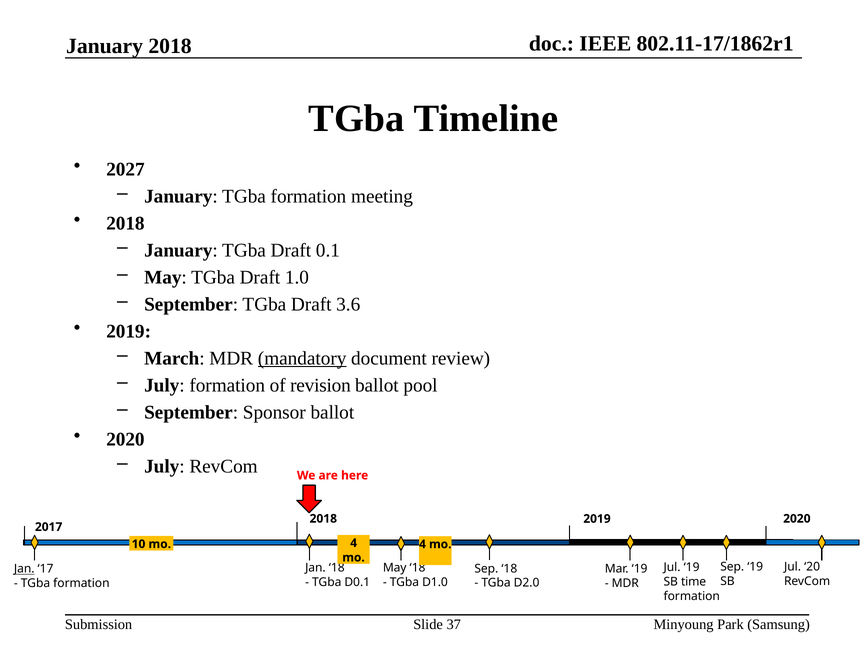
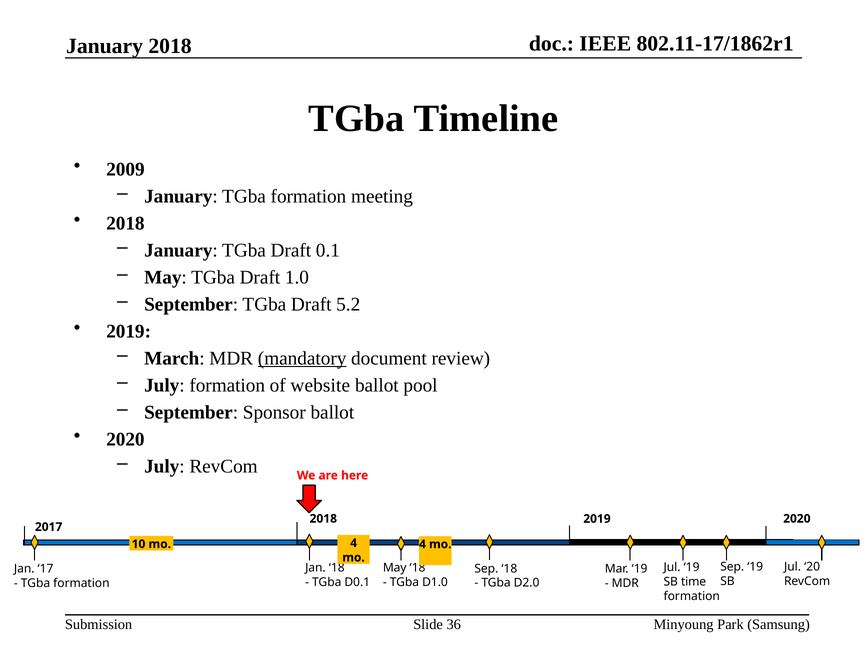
2027: 2027 -> 2009 (125, 169)
3.6: 3.6 -> 5.2 (348, 304)
revision: revision -> website (320, 385)
Jan underline: present -> none (24, 568)
37: 37 -> 36 (454, 624)
